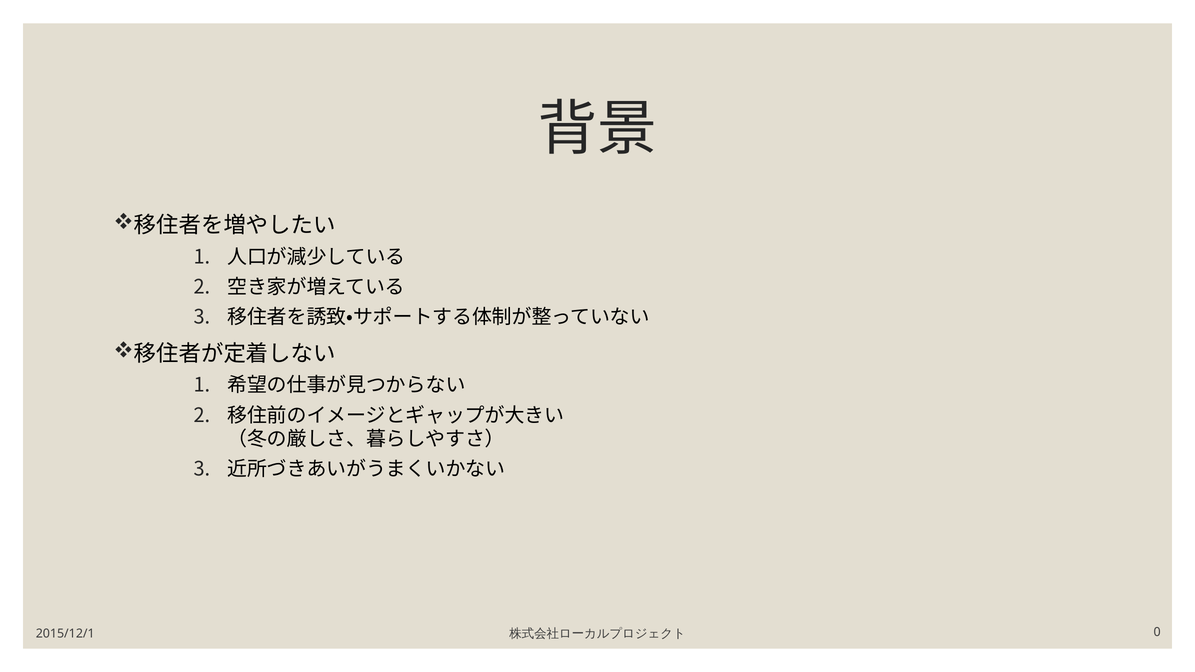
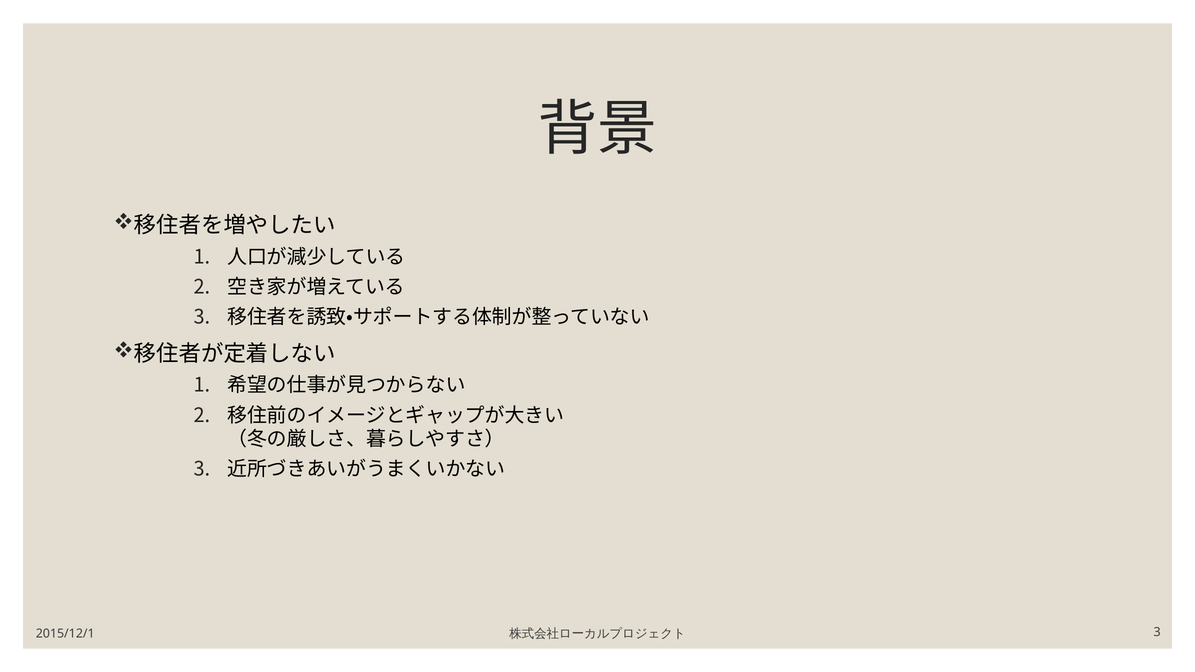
0: 0 -> 3 (1157, 632)
